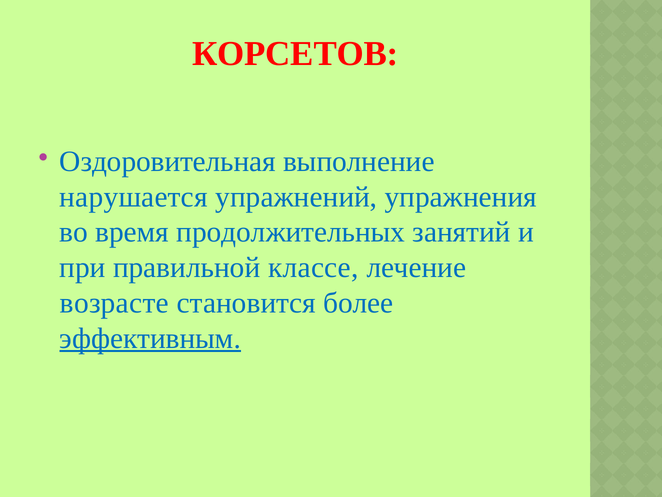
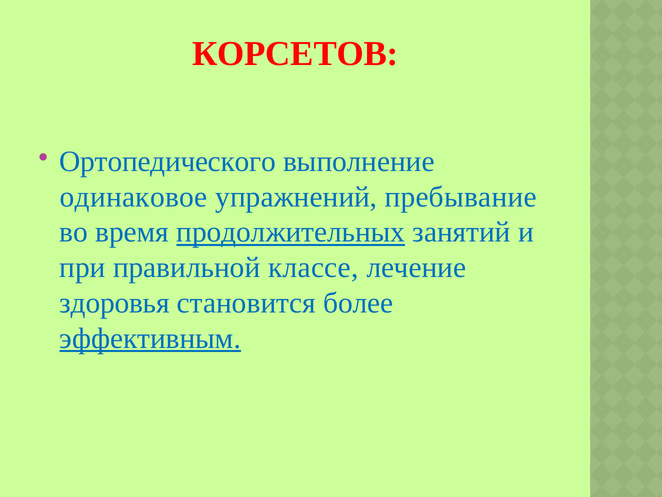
Оздоровительная: Оздоровительная -> Ортопедического (168, 161)
нарушается: нарушается -> одинаковое (134, 197)
упражнения: упражнения -> пребывание (461, 197)
продолжительных underline: none -> present (291, 232)
возрасте: возрасте -> здоровья (115, 303)
